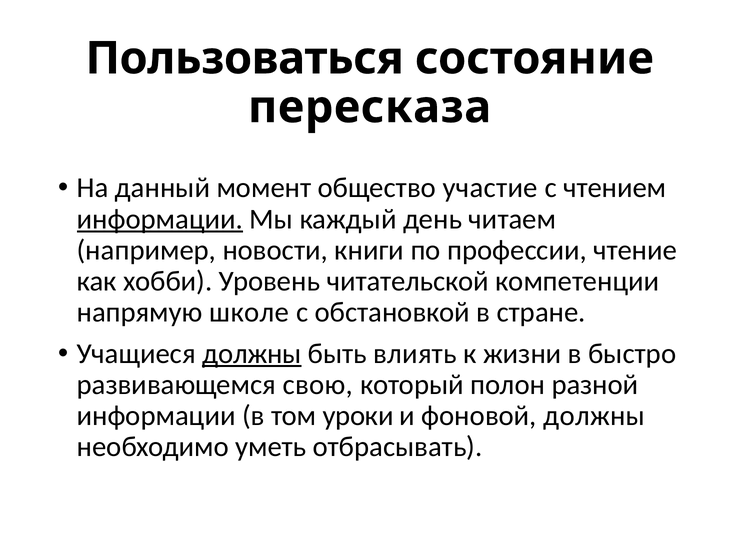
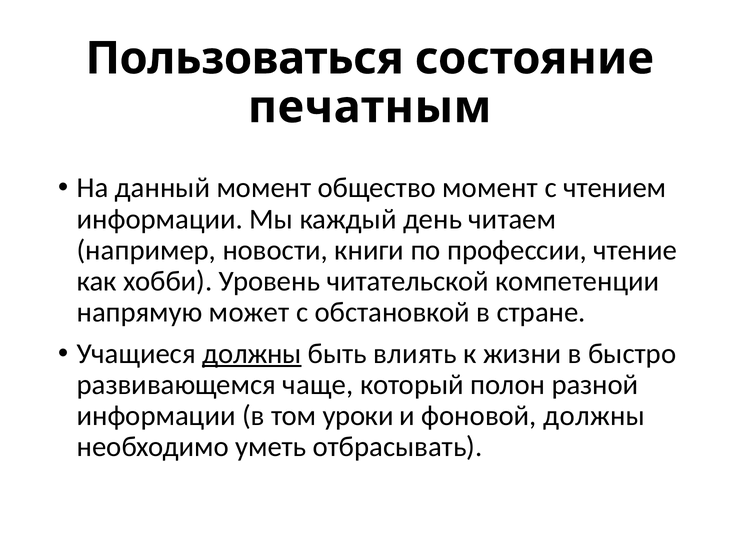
пересказа: пересказа -> печатным (370, 107)
общество участие: участие -> момент (490, 188)
информации underline: present -> none (160, 219)
школе: школе -> может (249, 312)
свою: свою -> чаще (318, 385)
